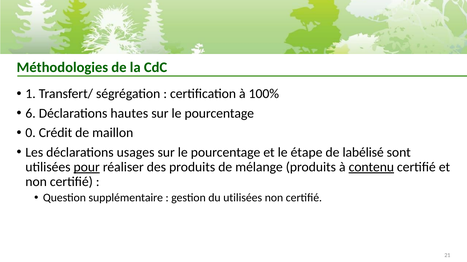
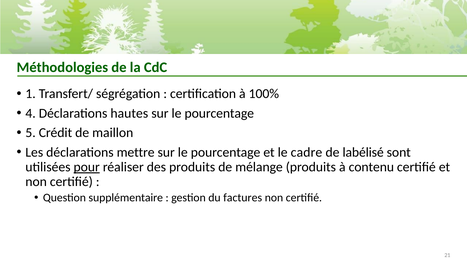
6: 6 -> 4 (31, 114)
0: 0 -> 5 (31, 133)
usages: usages -> mettre (136, 153)
étape: étape -> cadre (306, 153)
contenu underline: present -> none (371, 167)
du utilisées: utilisées -> factures (243, 198)
